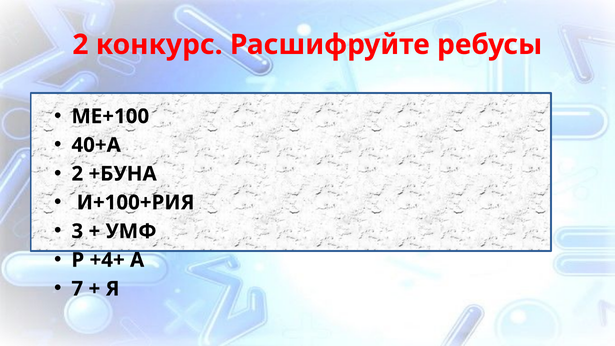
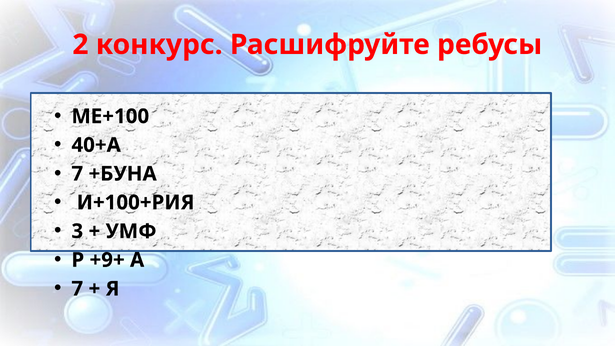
2: 2 -> 7 (77, 174)
+4+: +4+ -> +9+ (107, 260)
